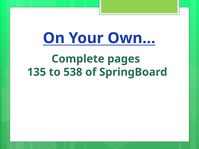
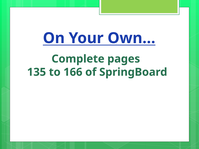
538: 538 -> 166 (73, 72)
